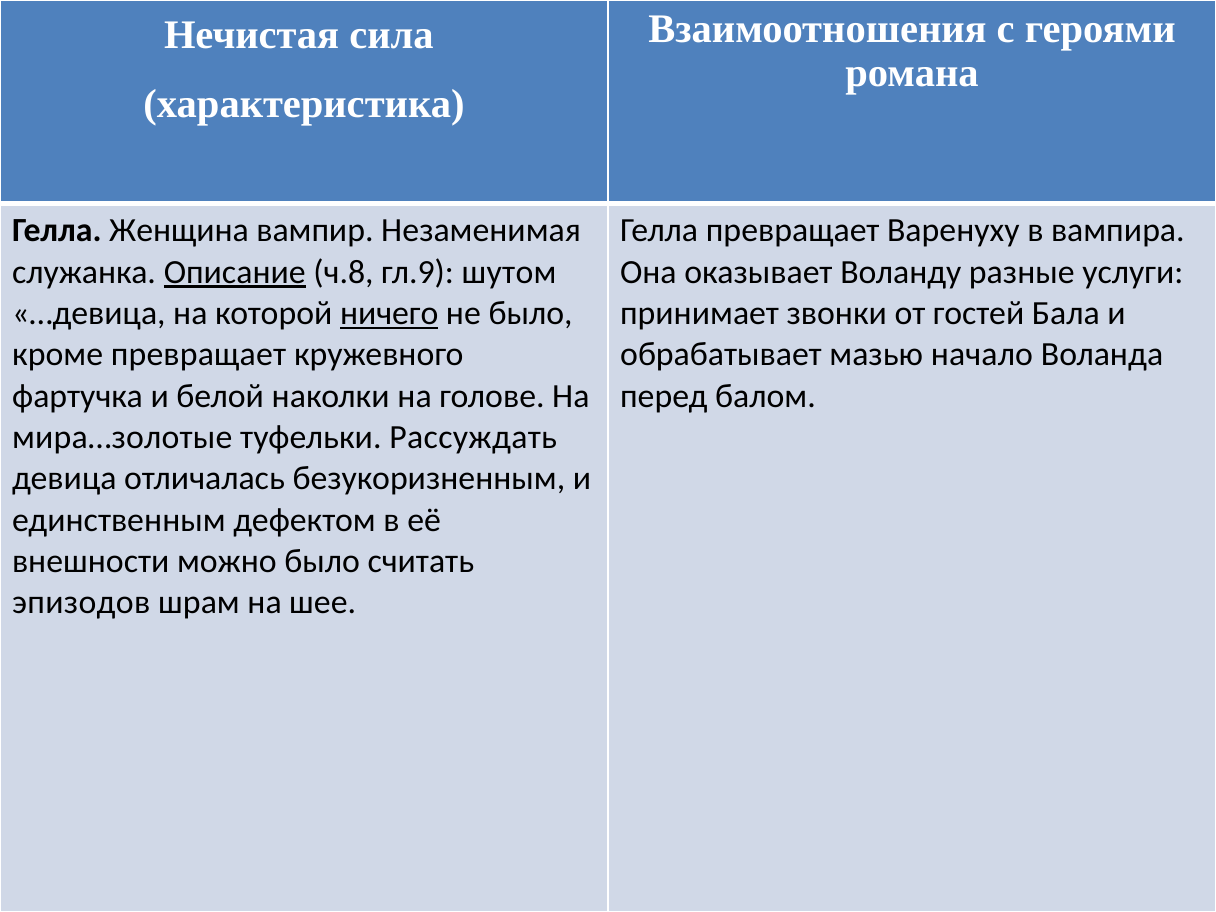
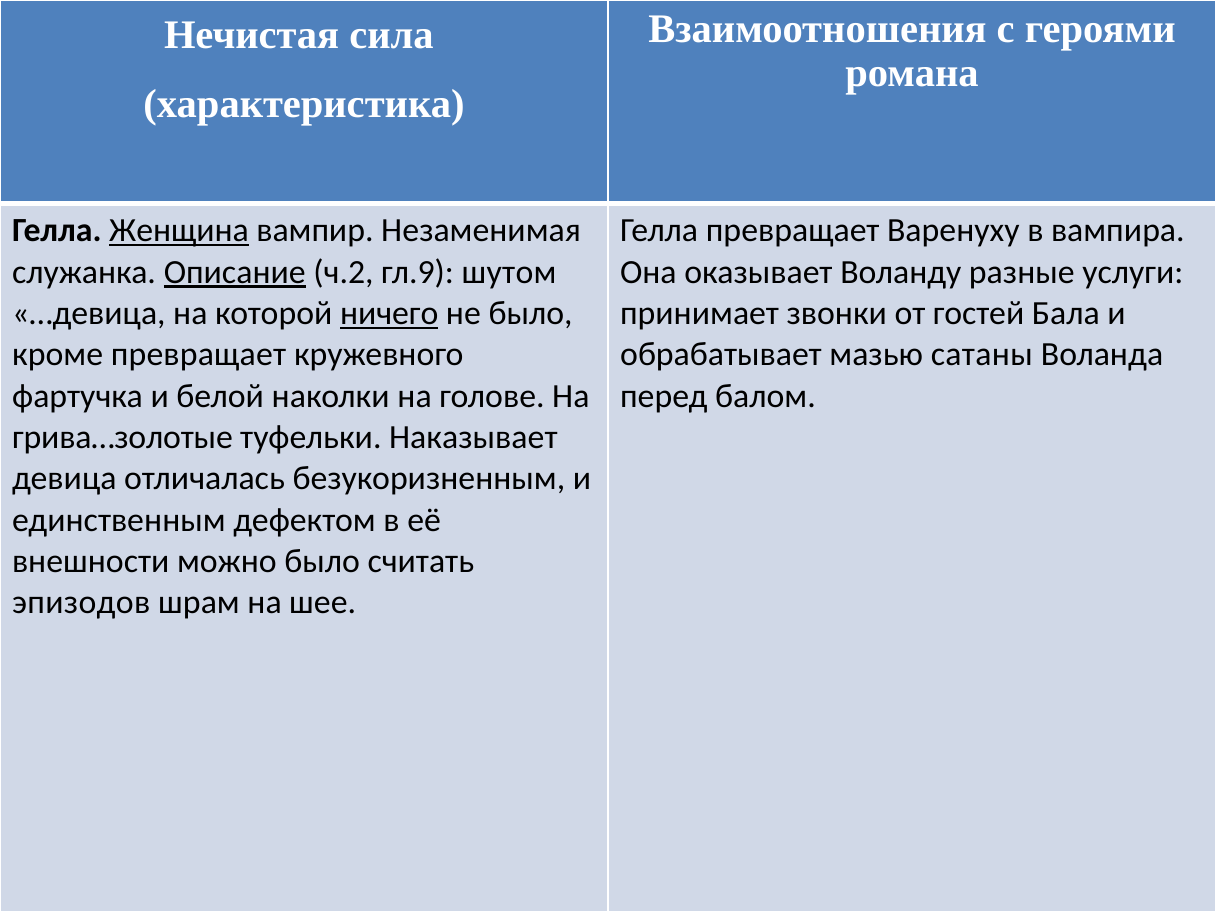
Женщина underline: none -> present (179, 231)
ч.8: ч.8 -> ч.2 (344, 272)
начало: начало -> сатаны (982, 355)
мира…золотые: мира…золотые -> грива…золотые (122, 437)
Рассуждать: Рассуждать -> Наказывает (473, 437)
